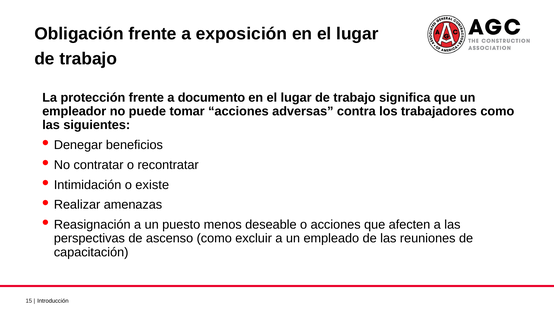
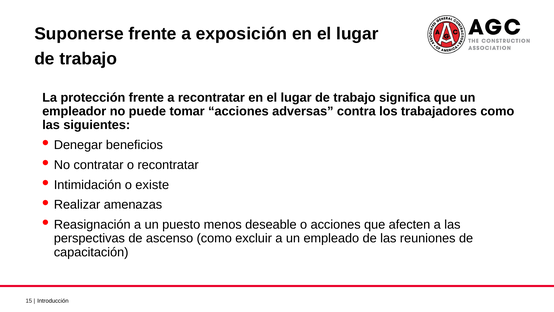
Obligación: Obligación -> Suponerse (79, 34)
a documento: documento -> recontratar (211, 97)
